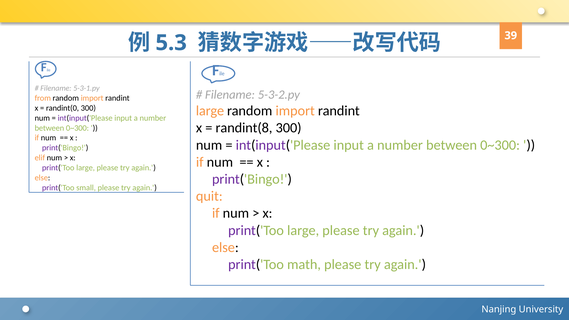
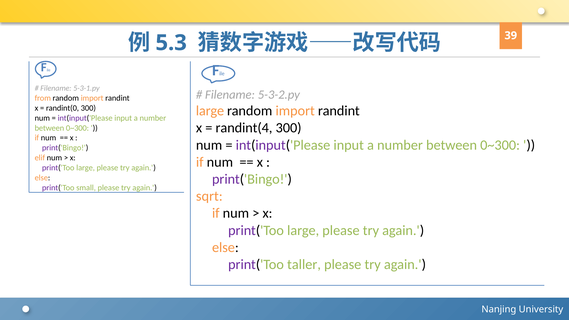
randint(8: randint(8 -> randint(4 (244, 128)
quit: quit -> sqrt (209, 196)
math: math -> taller (304, 265)
